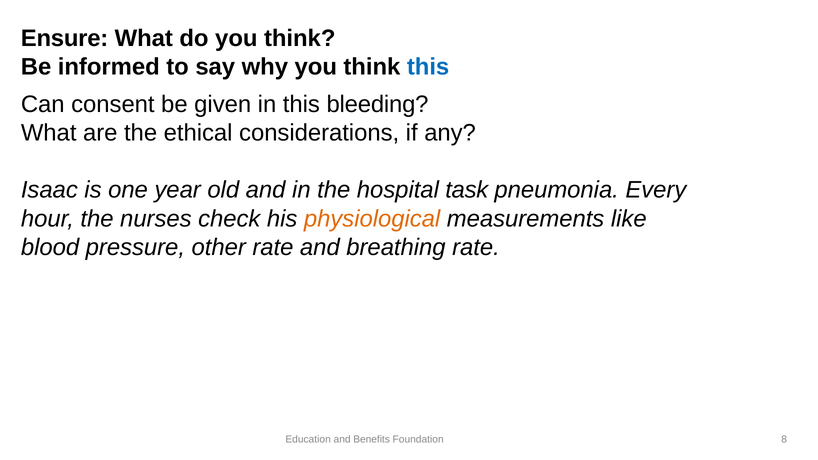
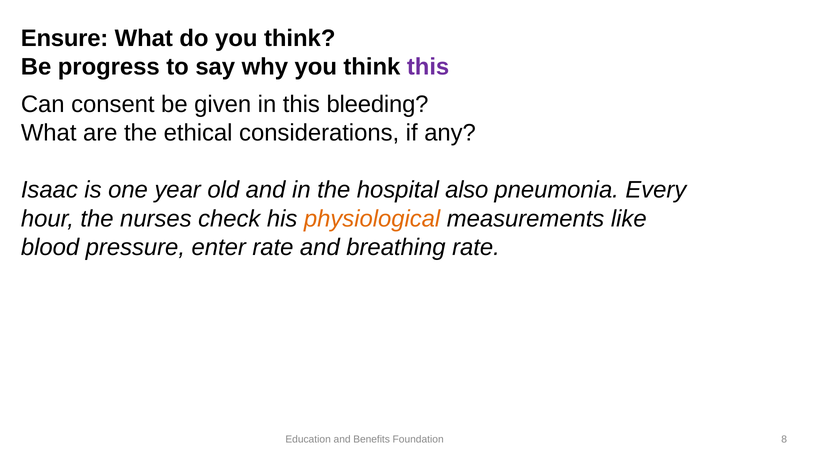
informed: informed -> progress (109, 67)
this colour: blue -> purple (428, 67)
task: task -> also (467, 190)
other: other -> enter (219, 247)
